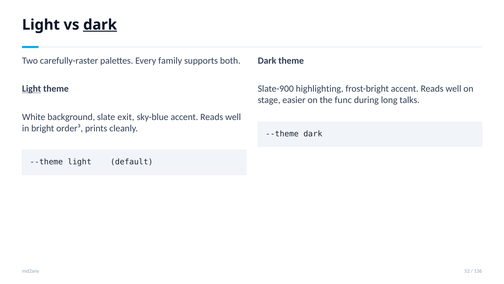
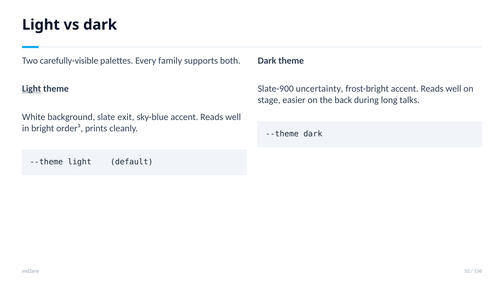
dark underline: present -> none (100, 25)
carefully-raster: carefully-raster -> carefully-visible (69, 60)
highlighting: highlighting -> uncertainty (320, 89)
func: func -> back (343, 100)
